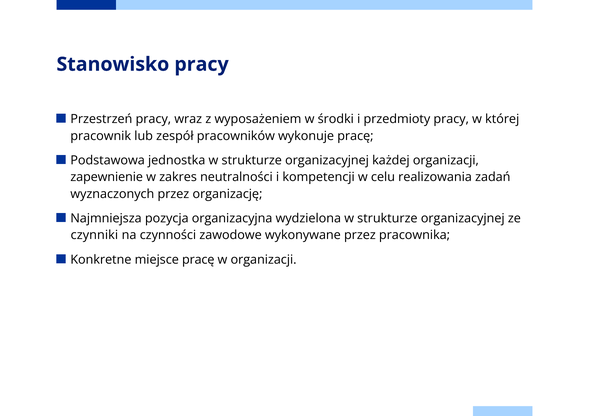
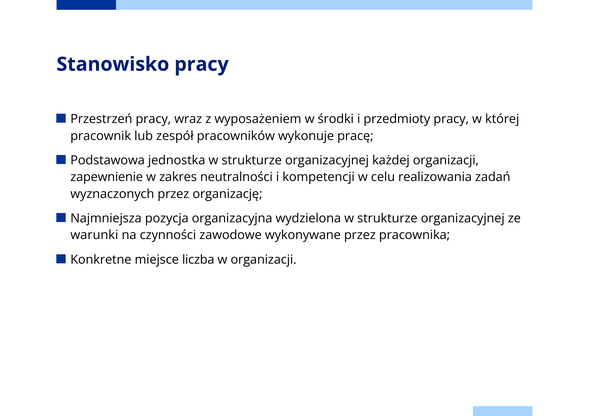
czynniki: czynniki -> warunki (94, 235)
miejsce pracę: pracę -> liczba (198, 260)
